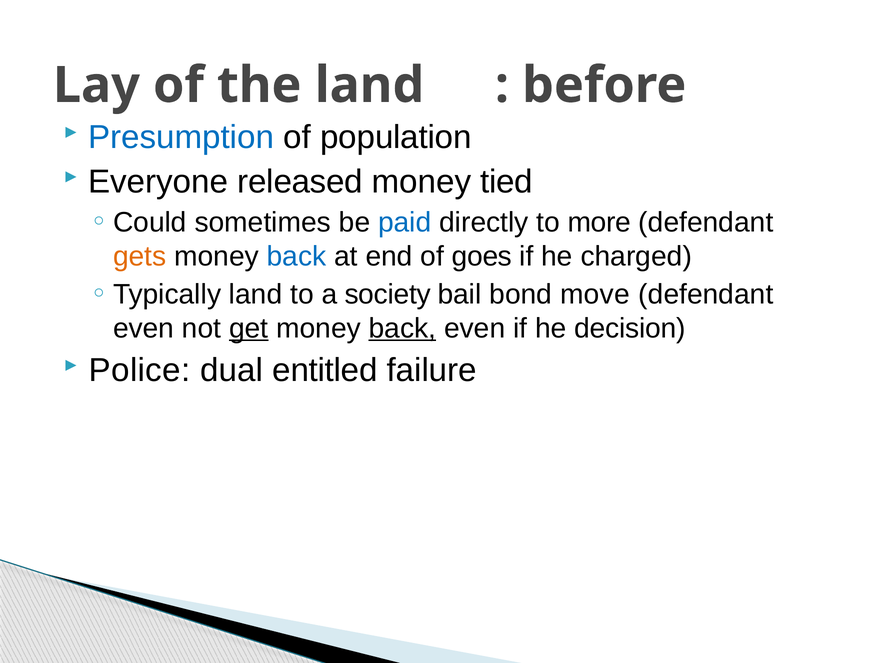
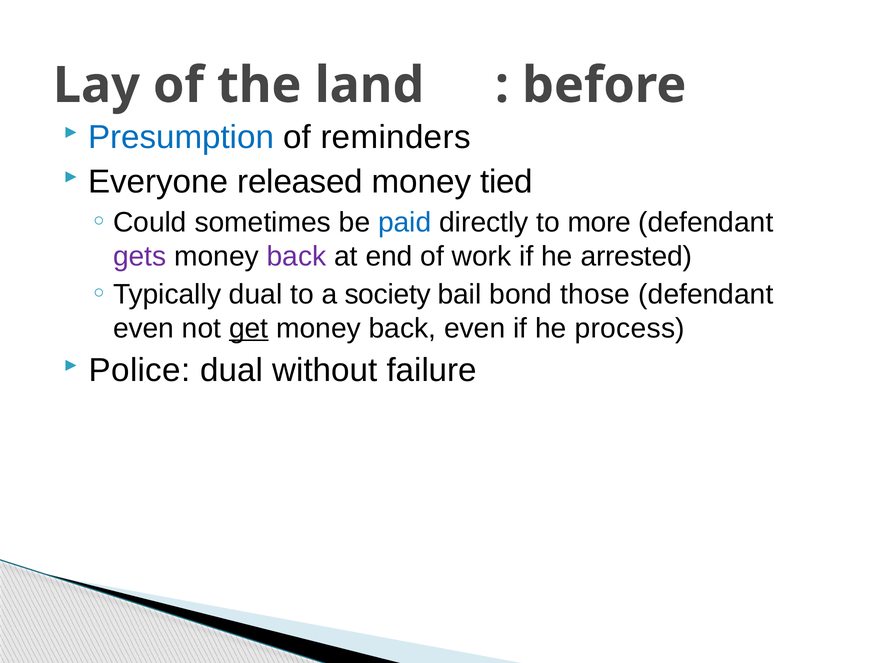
population: population -> reminders (396, 137)
gets colour: orange -> purple (140, 256)
back colour: blue -> purple (296, 256)
goes: goes -> work (482, 256)
charged: charged -> arrested (636, 256)
land: land -> dual (256, 294)
move: move -> those (595, 294)
back underline: present -> none (402, 328)
decision: decision -> process (630, 328)
entitled: entitled -> without (325, 370)
